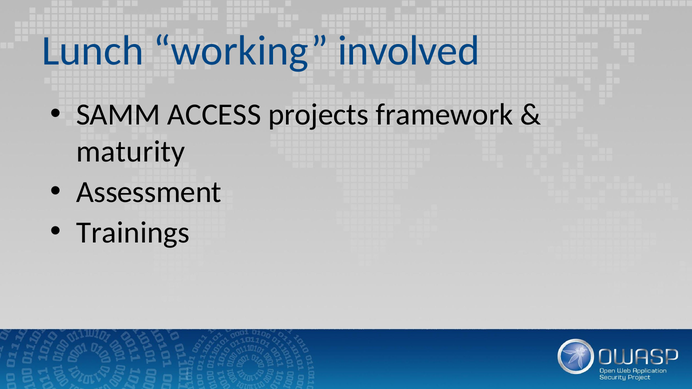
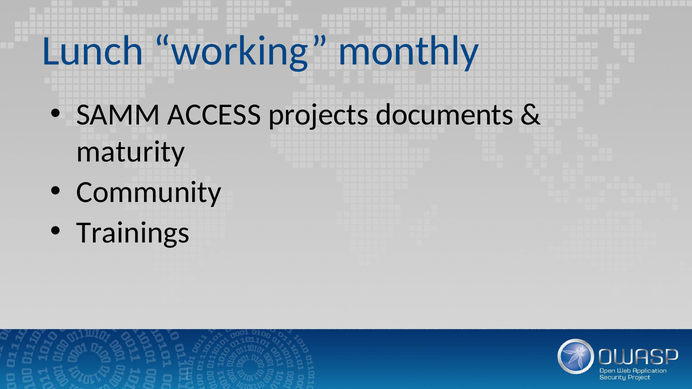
involved: involved -> monthly (409, 51)
framework: framework -> documents (445, 115)
Assessment: Assessment -> Community (149, 192)
